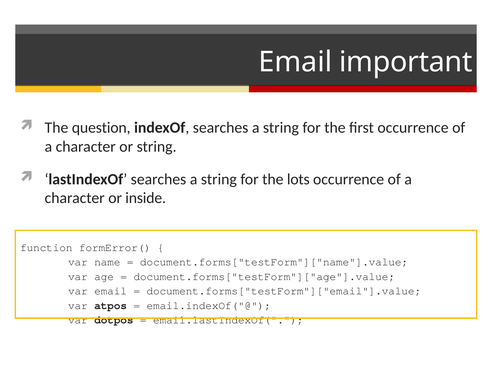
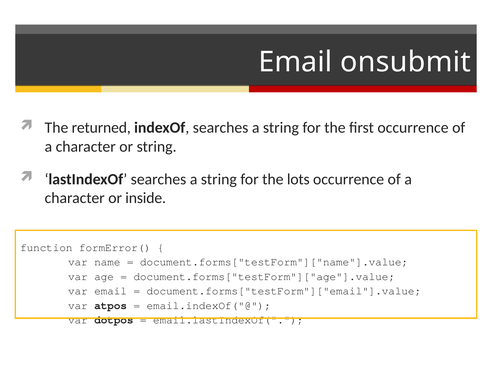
important: important -> onsubmit (405, 62)
question: question -> returned (101, 128)
